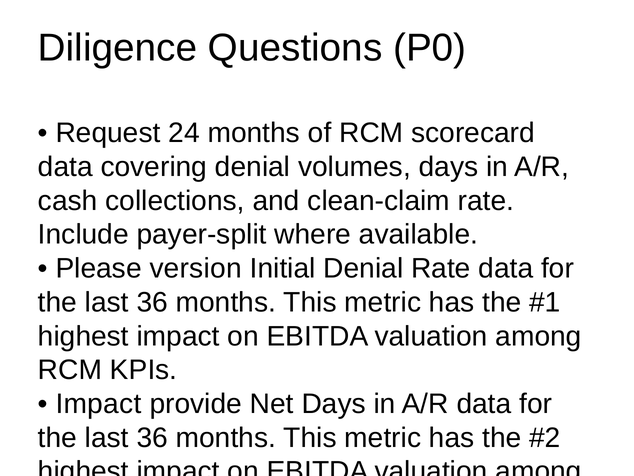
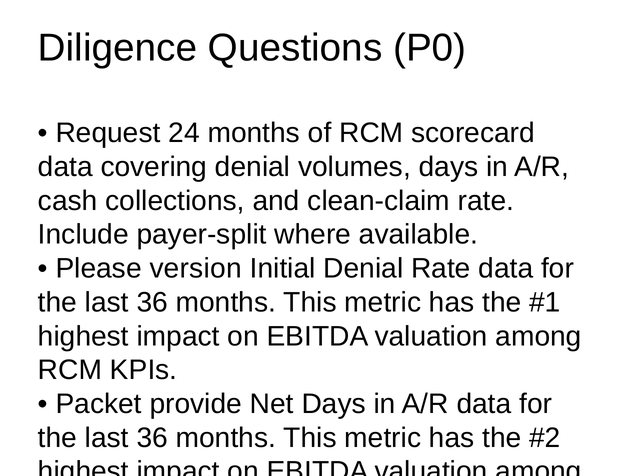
Impact: Impact -> Packet (99, 404)
